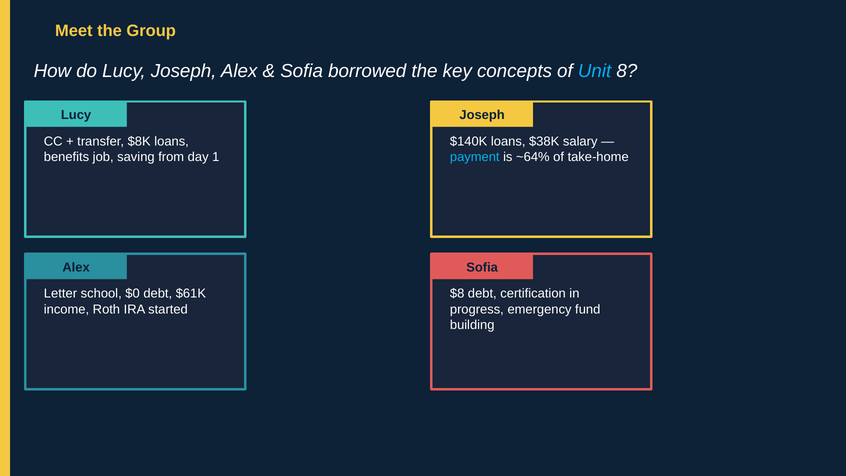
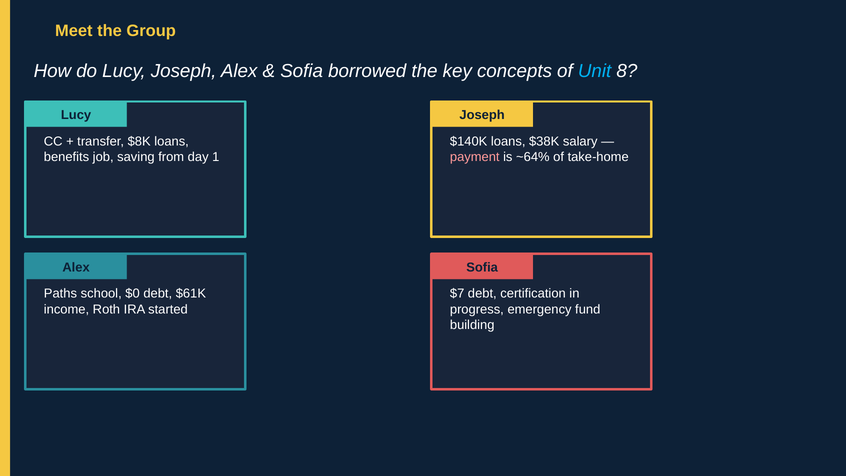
payment colour: light blue -> pink (475, 157)
Letter: Letter -> Paths (60, 294)
$8: $8 -> $7 (457, 294)
